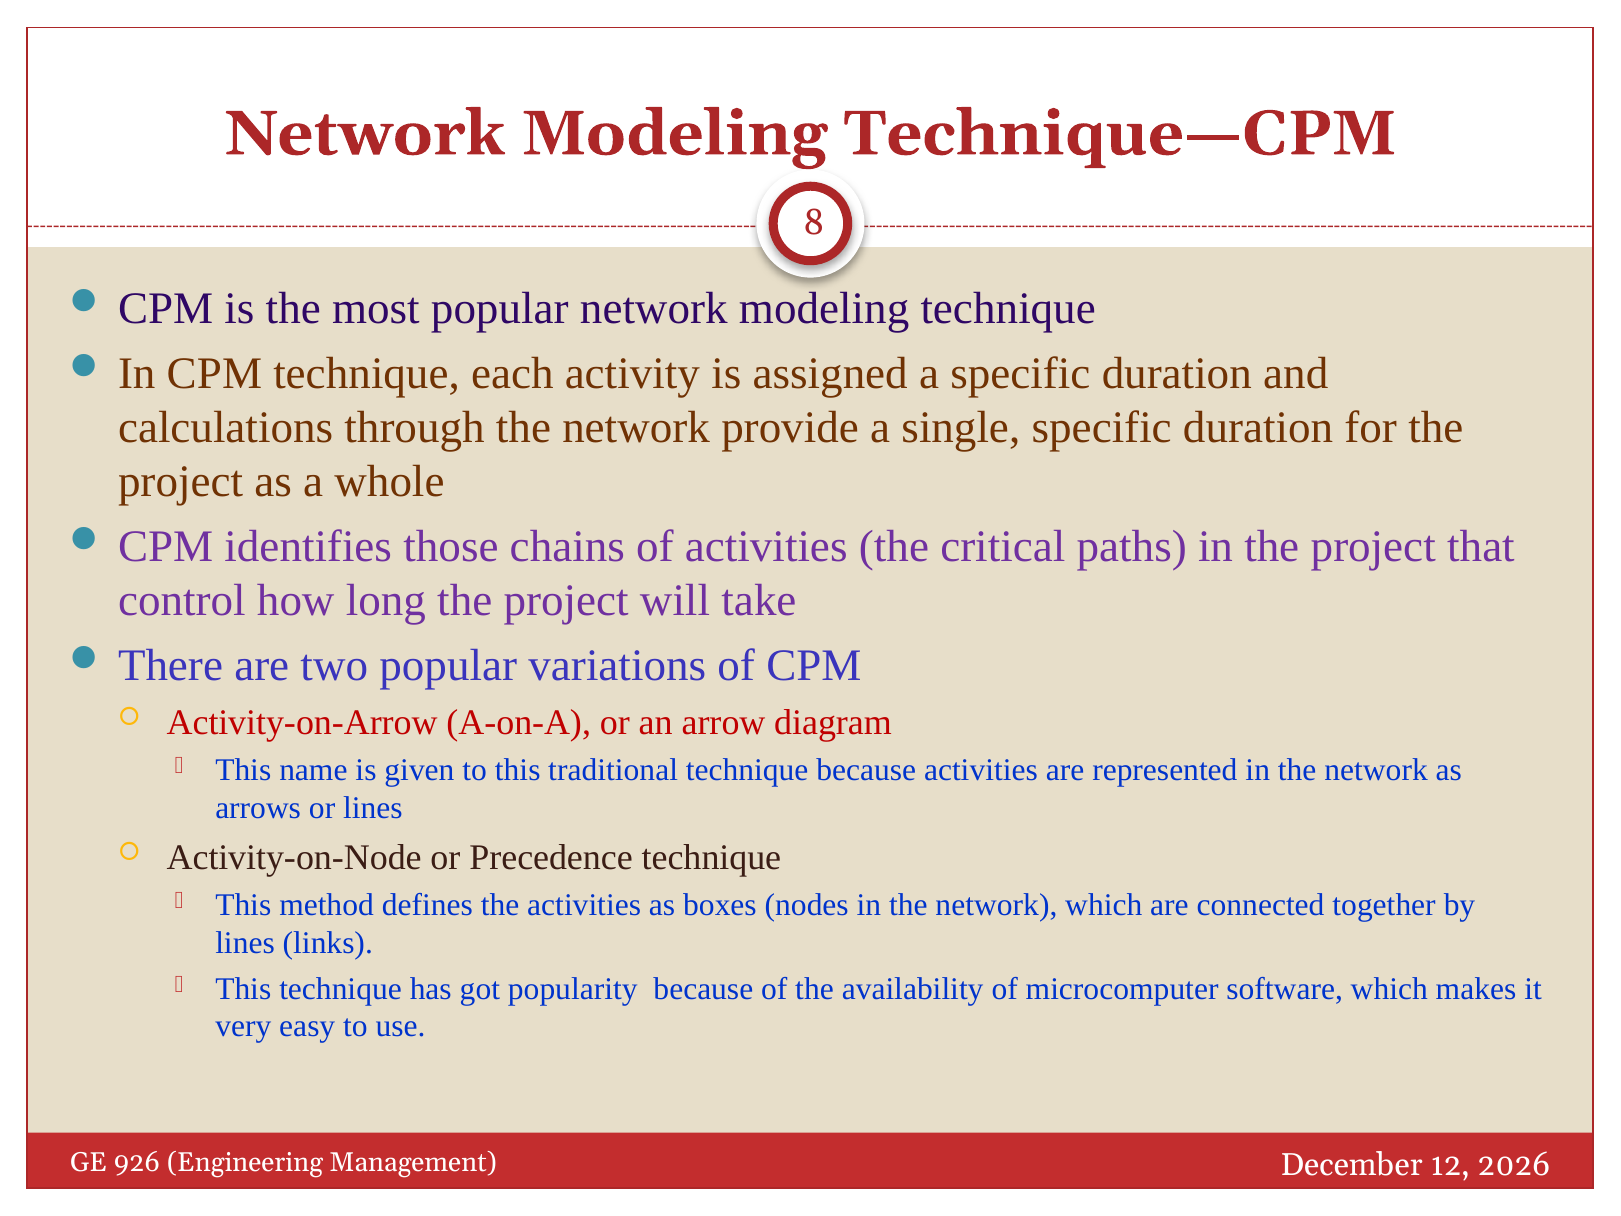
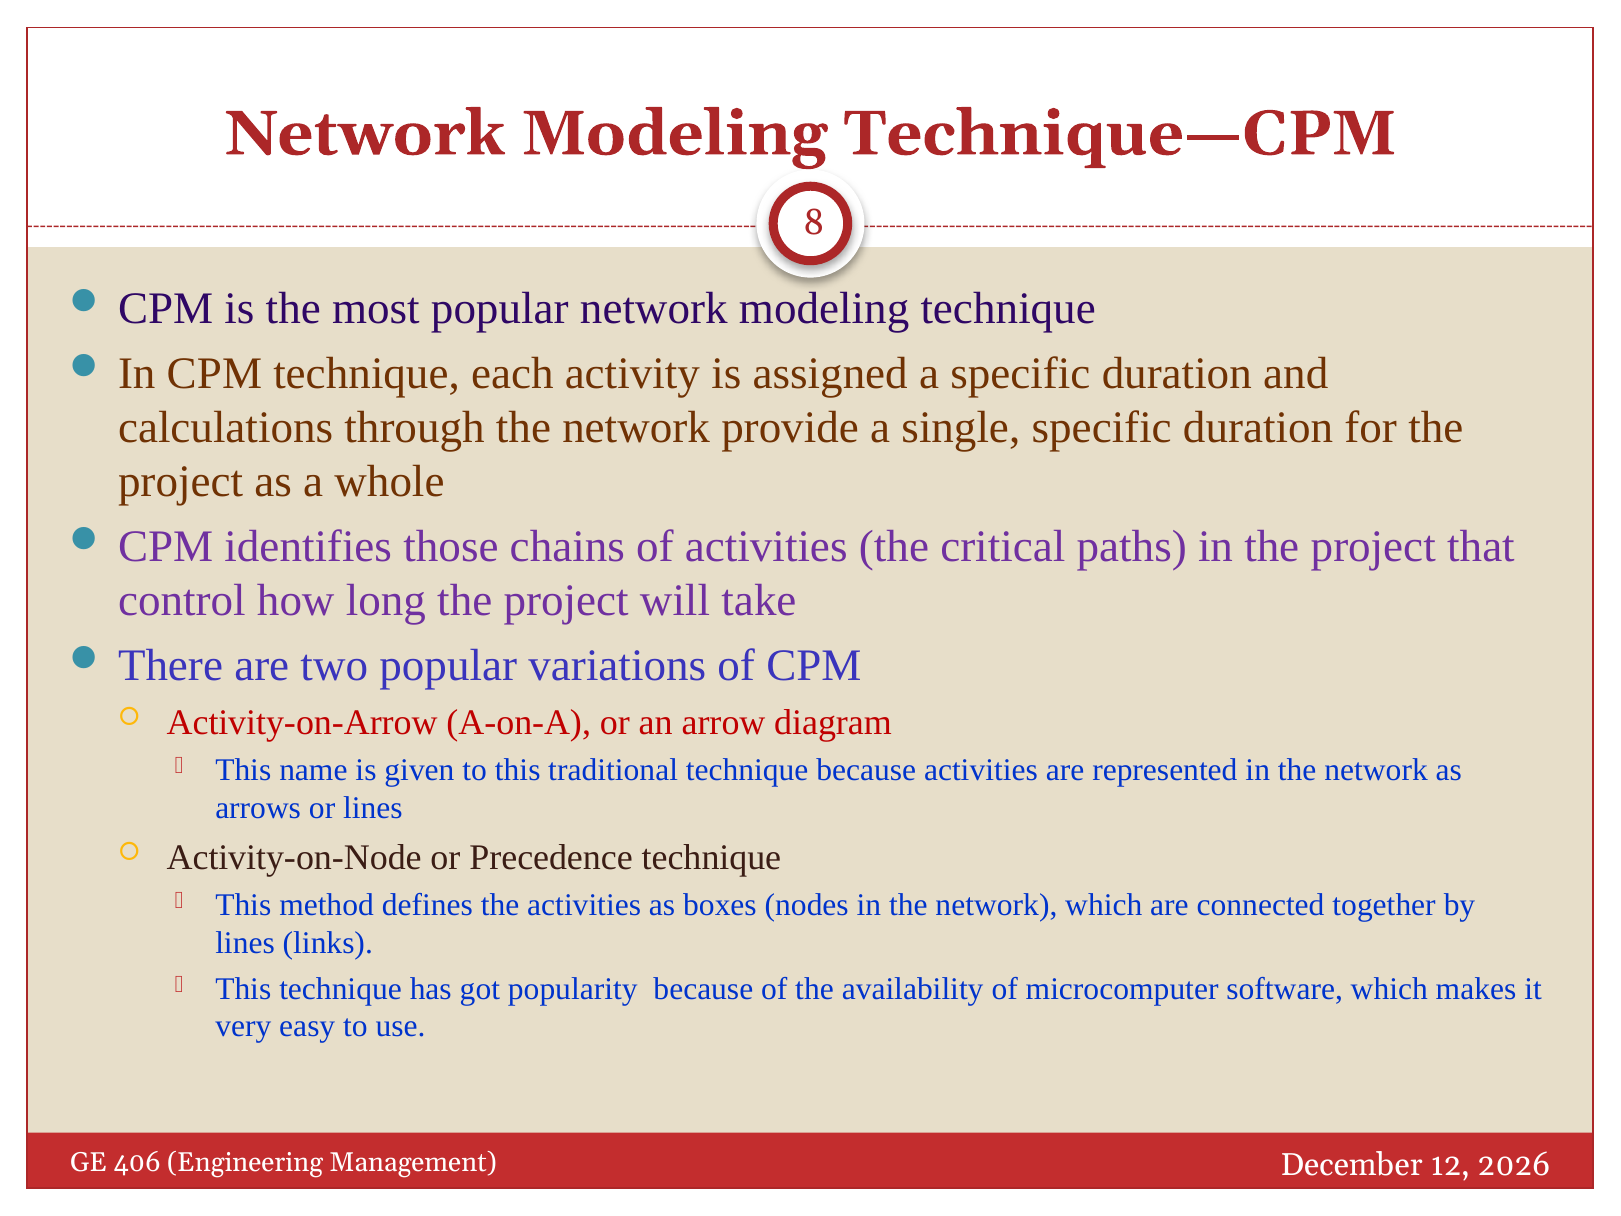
926: 926 -> 406 (137, 1163)
